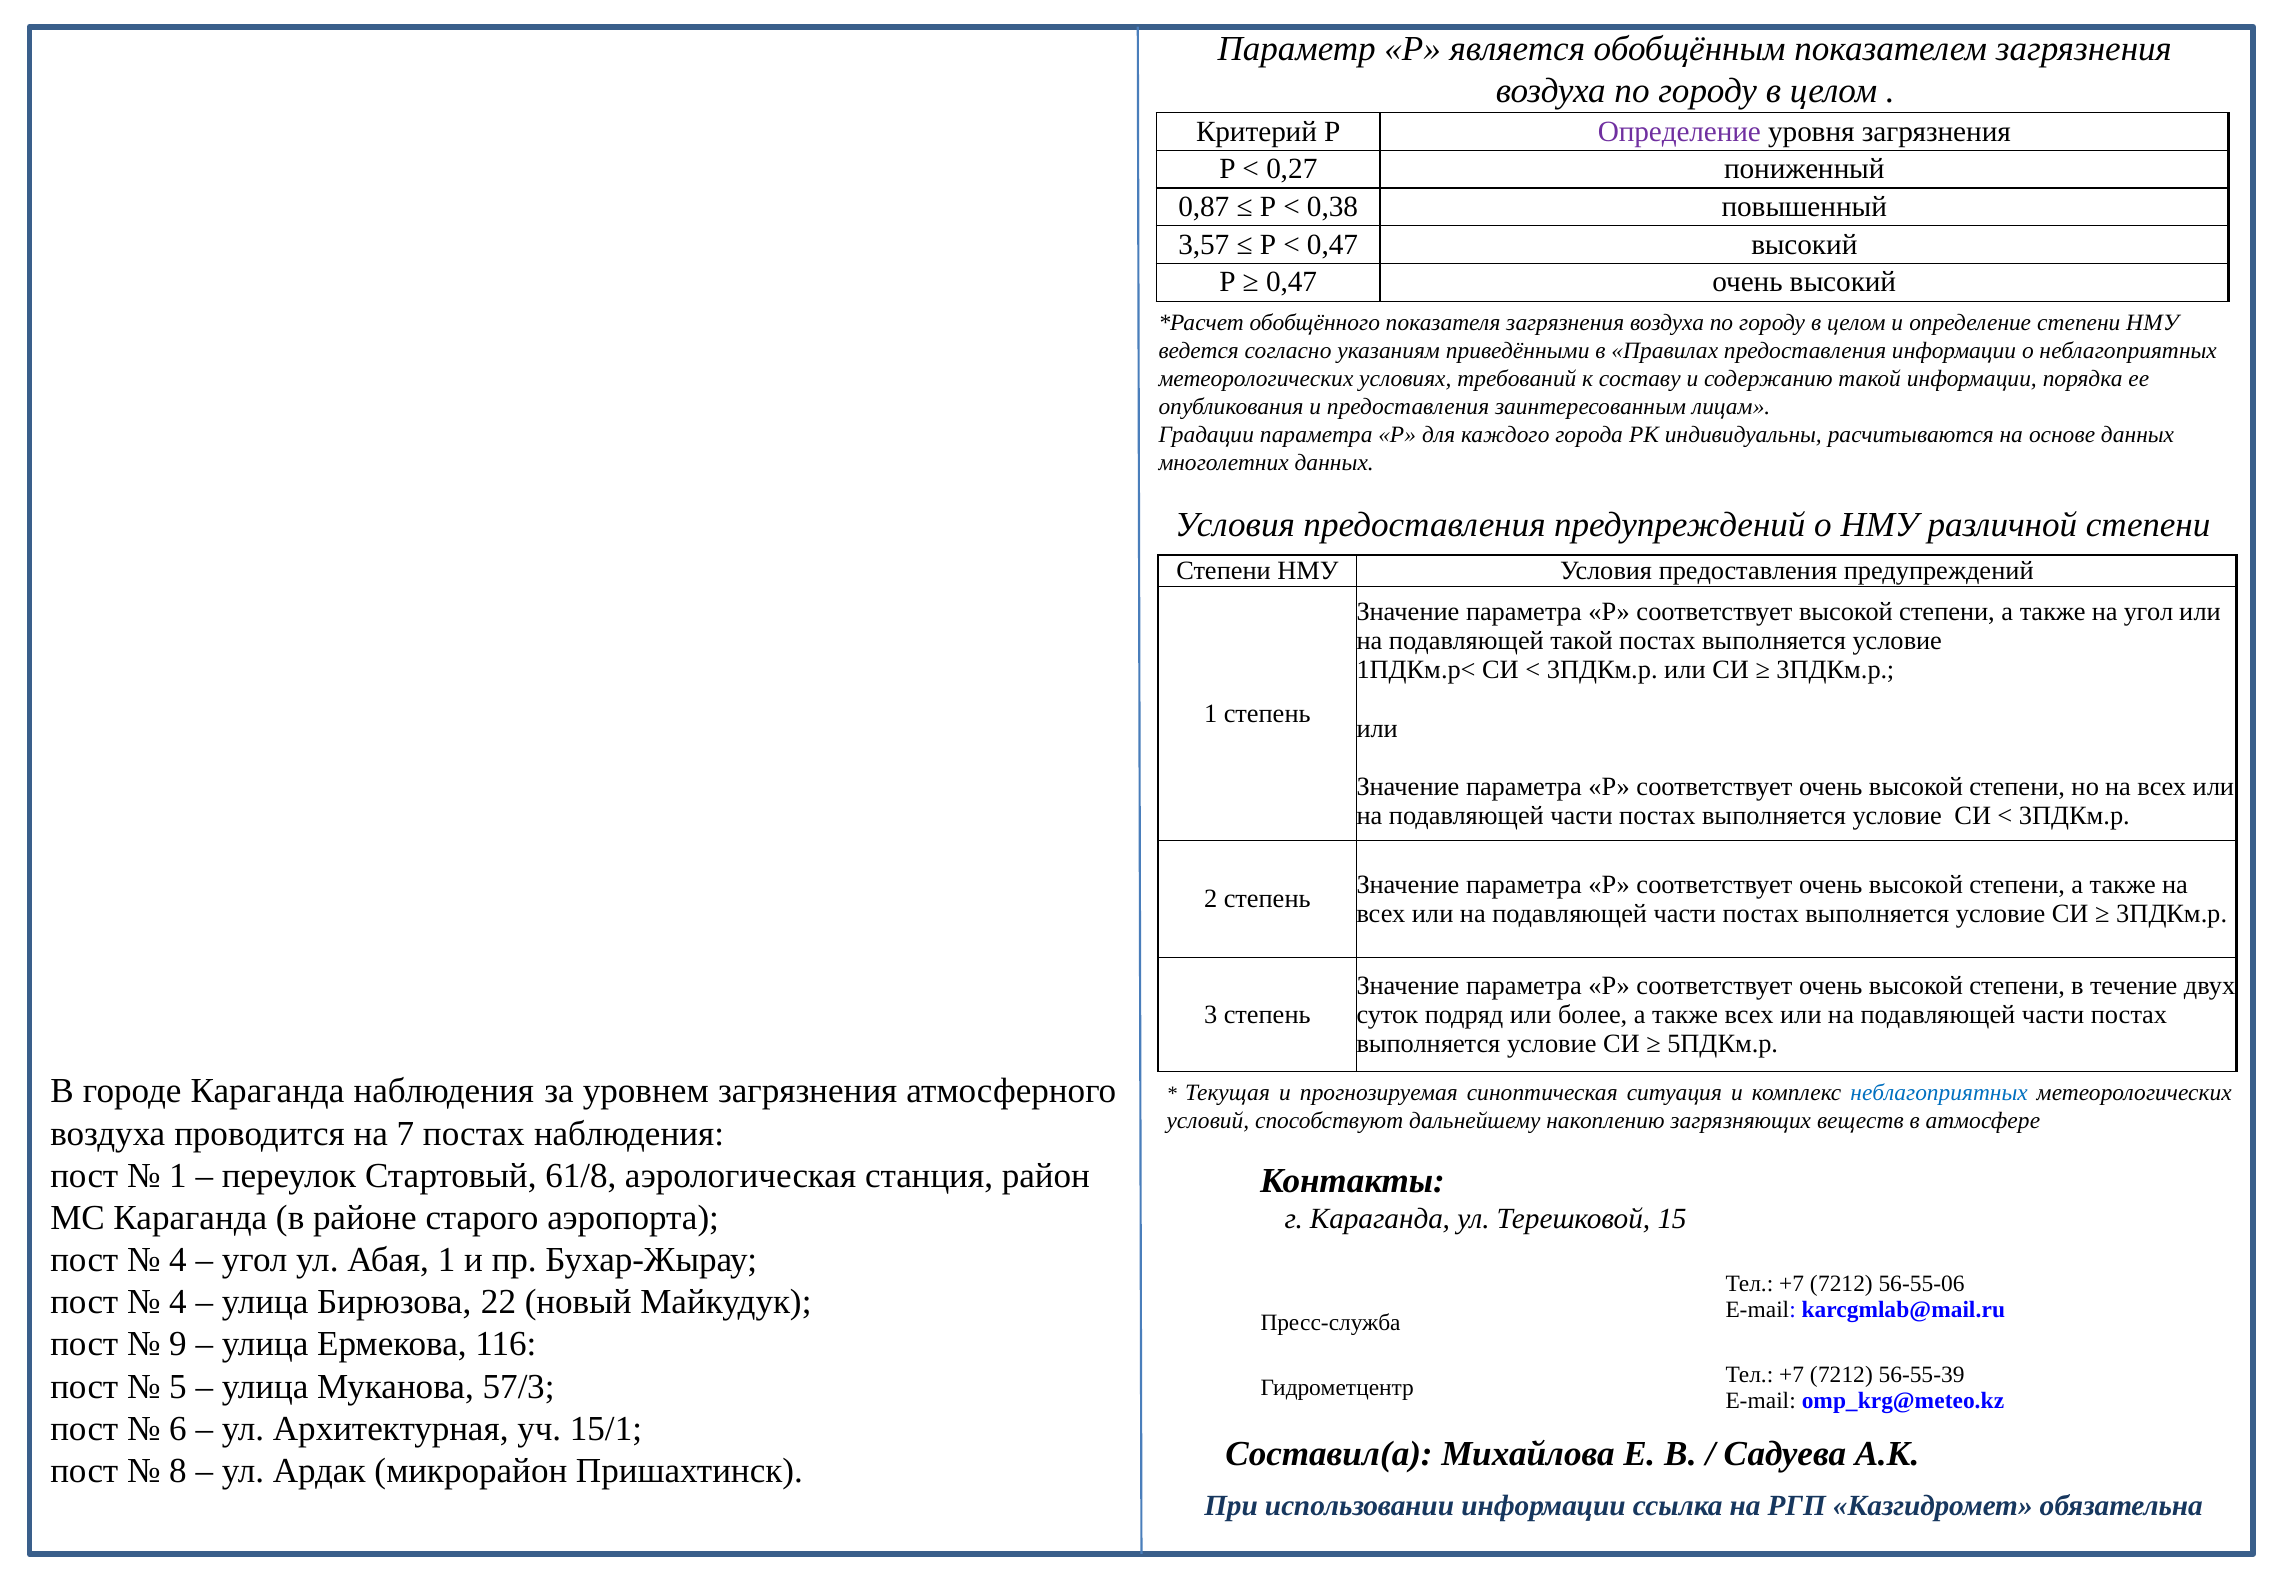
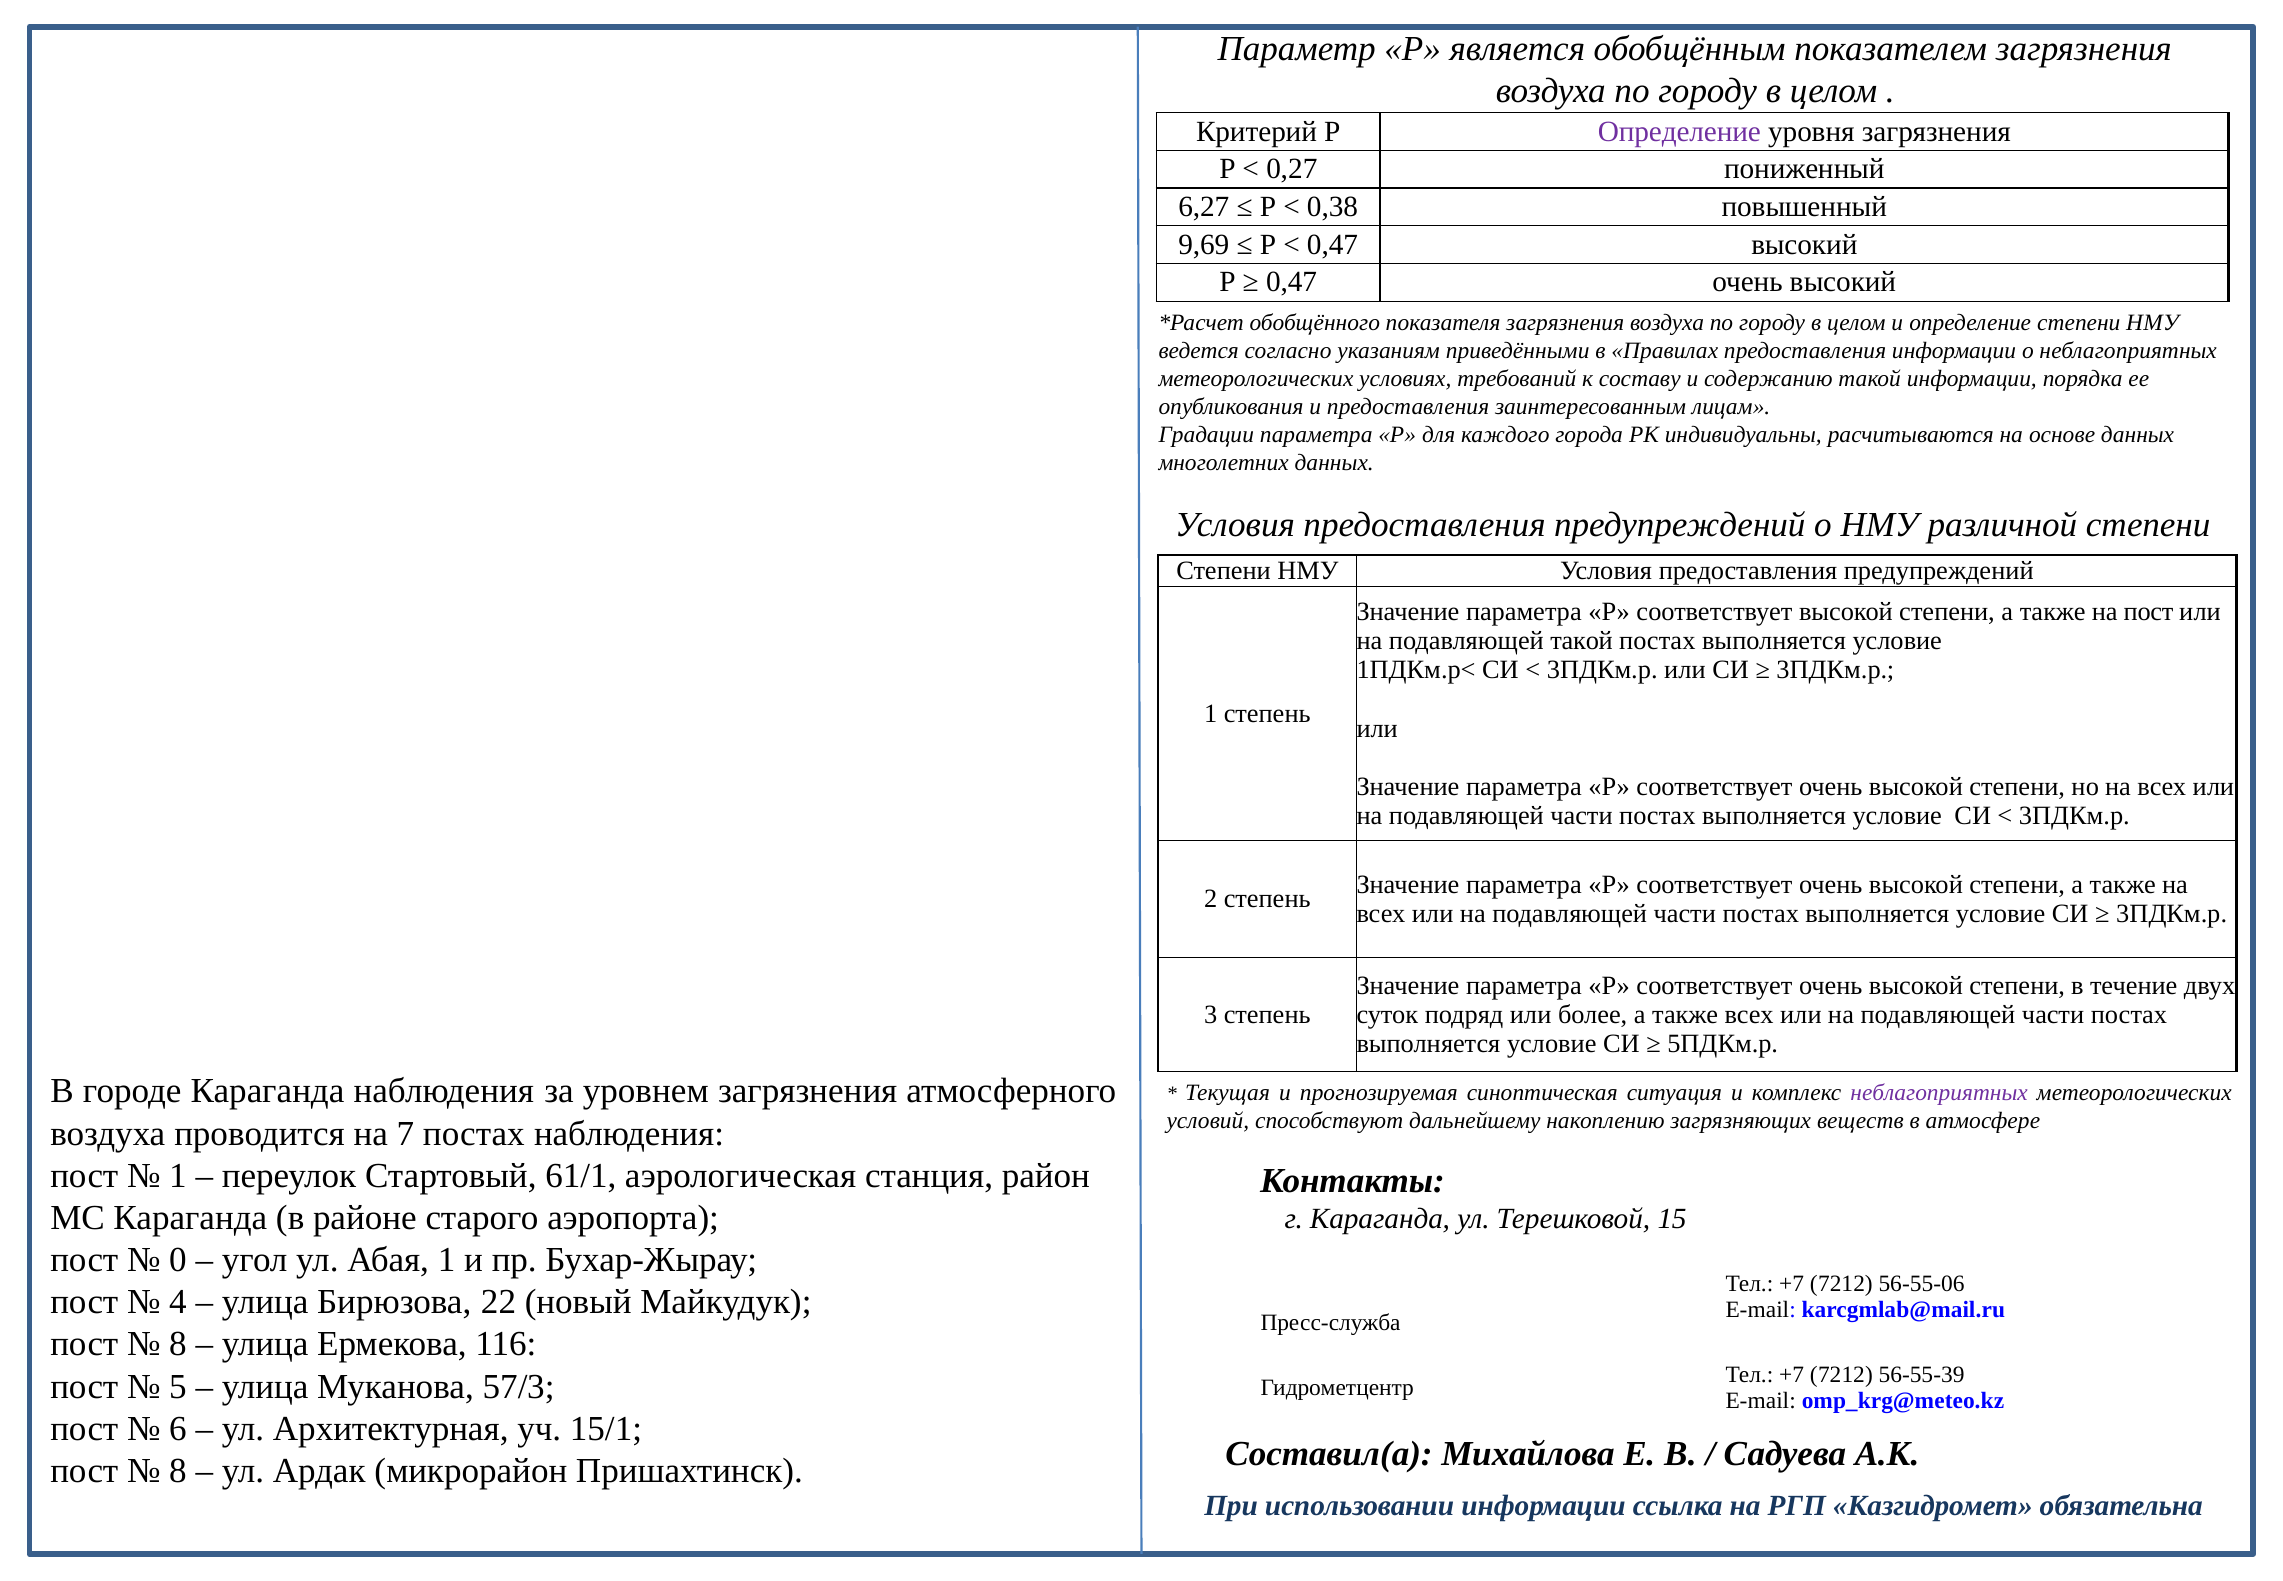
0,87: 0,87 -> 6,27 (1204, 207)
3,57: 3,57 -> 9,69 (1204, 244)
на угол: угол -> пост (2149, 611)
неблагоприятных colour: blue -> purple (1939, 1093)
61/8: 61/8 -> 61/1 (581, 1175)
4: 4 -> 0 (178, 1260)
9: 9 -> 8 (178, 1344)
